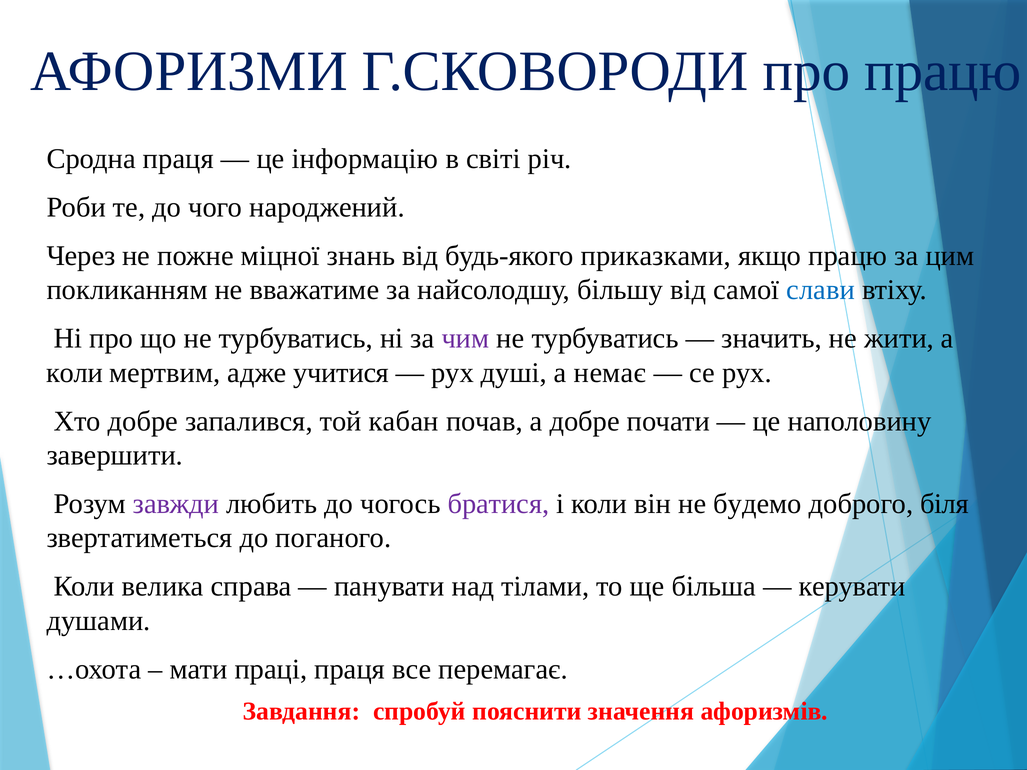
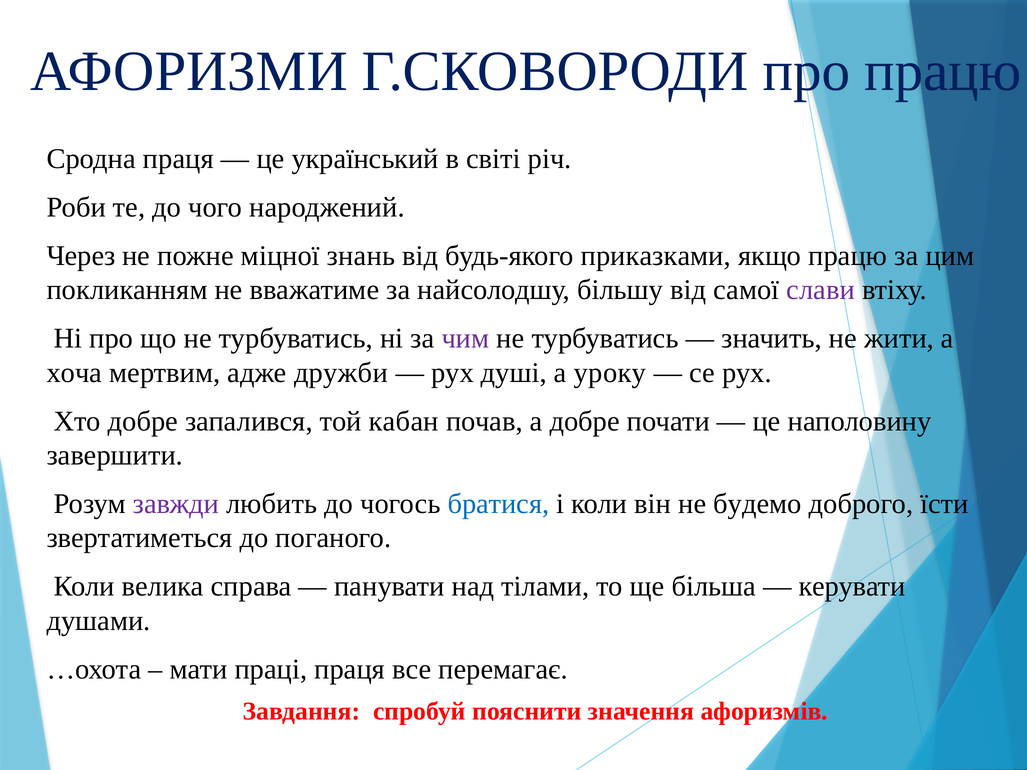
інформацію: інформацію -> український (365, 159)
слави colour: blue -> purple (821, 290)
коли: коли -> хоча (74, 373)
учитися: учитися -> дружби (341, 373)
немає: немає -> уроку (610, 373)
братися colour: purple -> blue (498, 504)
біля: біля -> їсти (944, 504)
